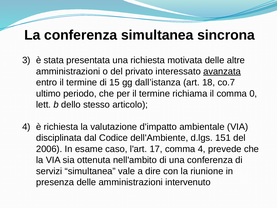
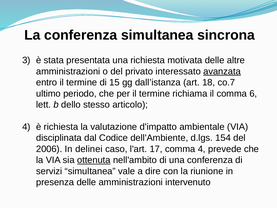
0: 0 -> 6 (253, 93)
151: 151 -> 154 (223, 138)
esame: esame -> delinei (89, 149)
ottenuta underline: none -> present (94, 160)
